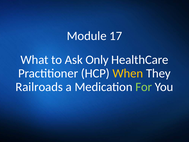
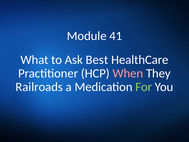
17: 17 -> 41 (116, 36)
Only: Only -> Best (97, 60)
When colour: yellow -> pink (128, 73)
